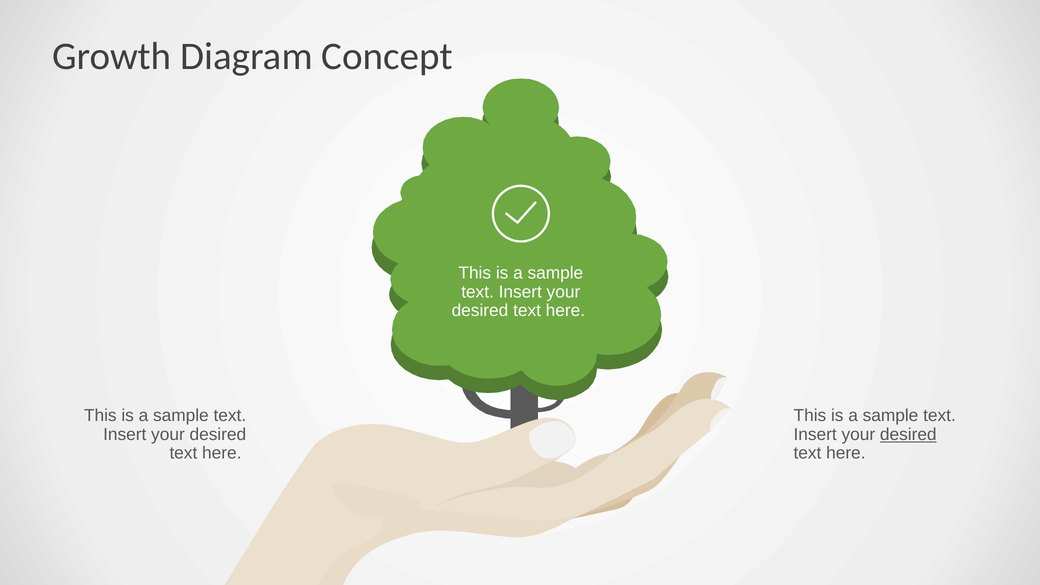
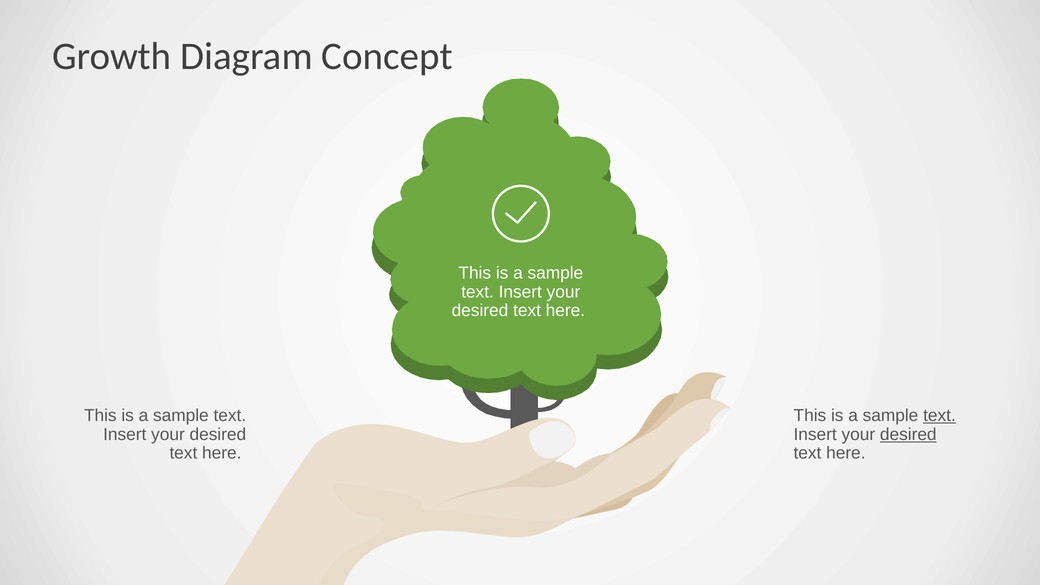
text underline: none -> present (939, 416)
